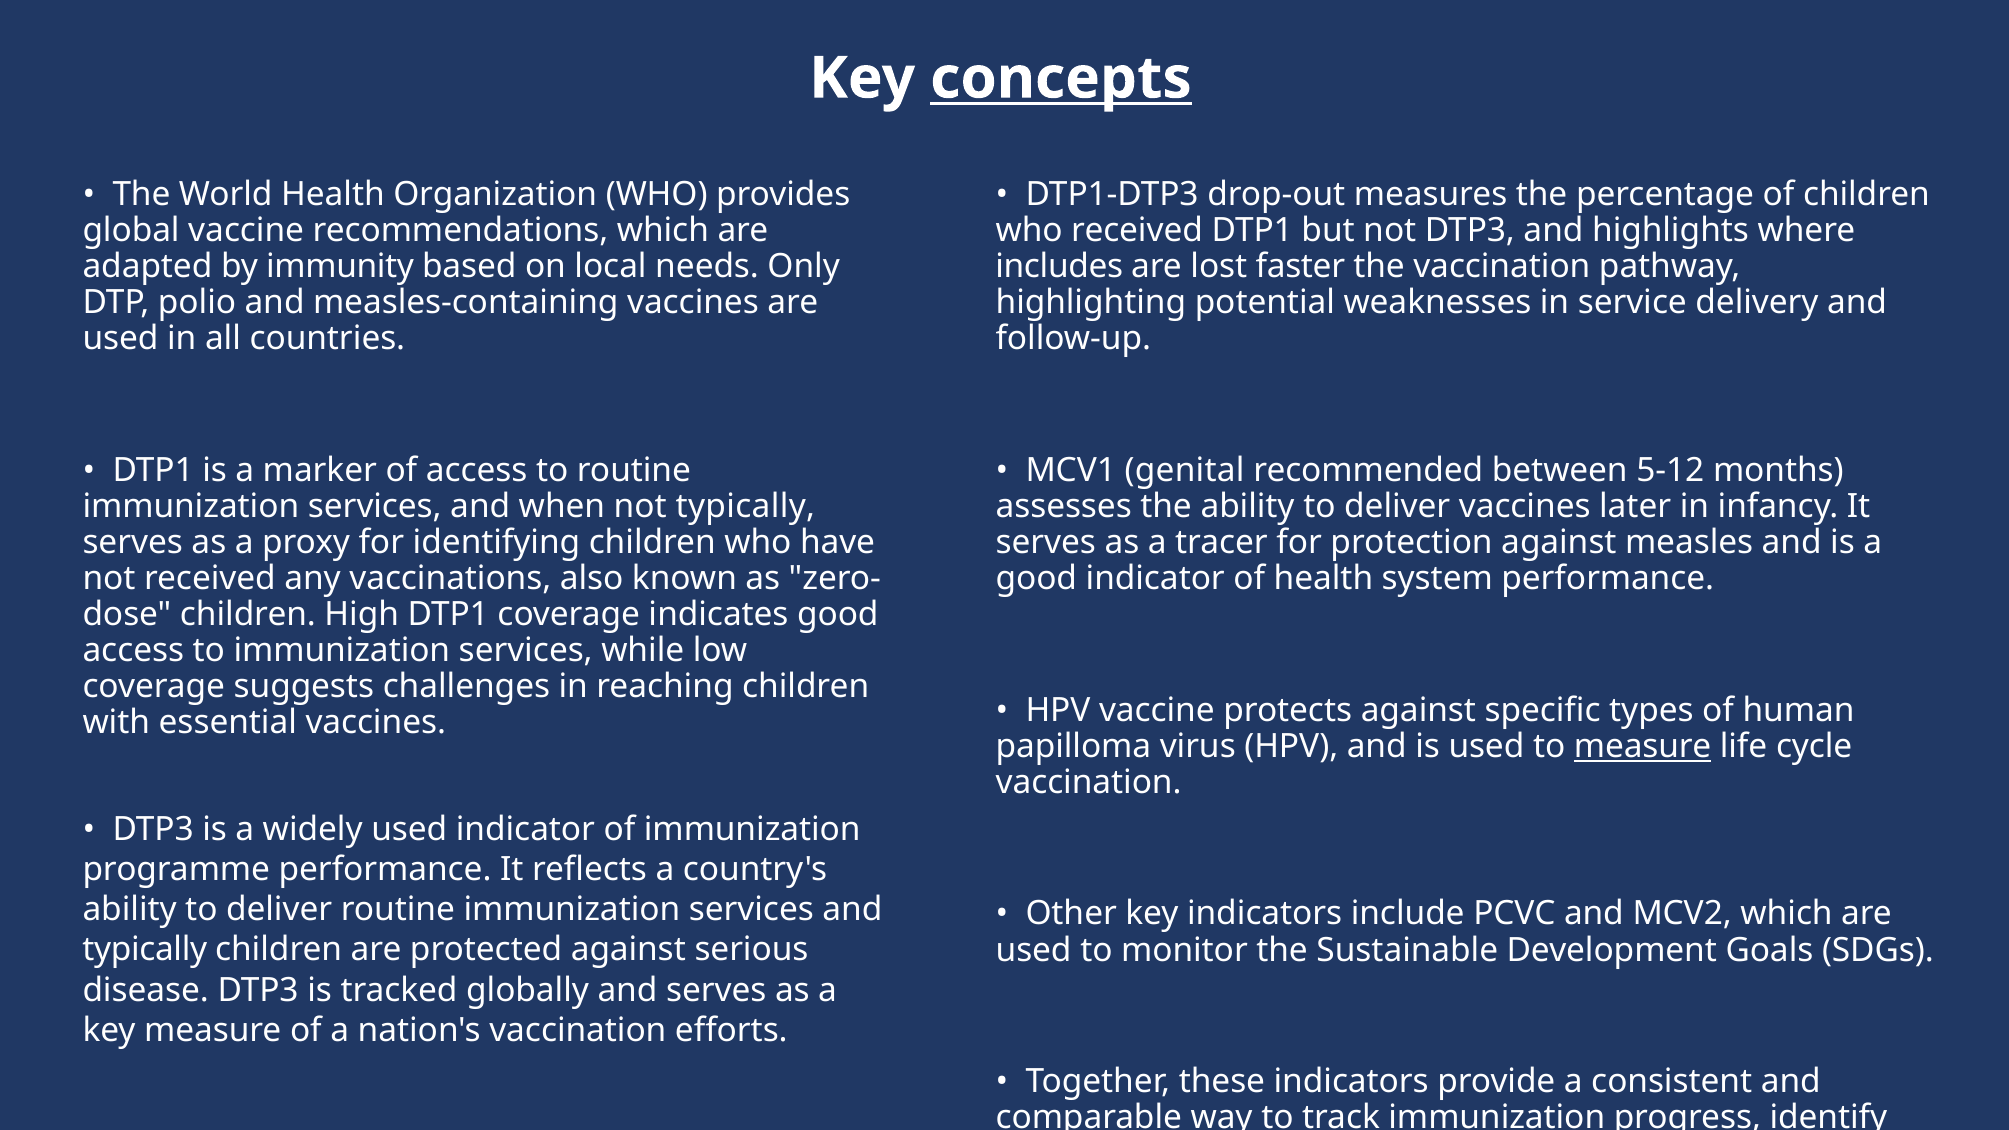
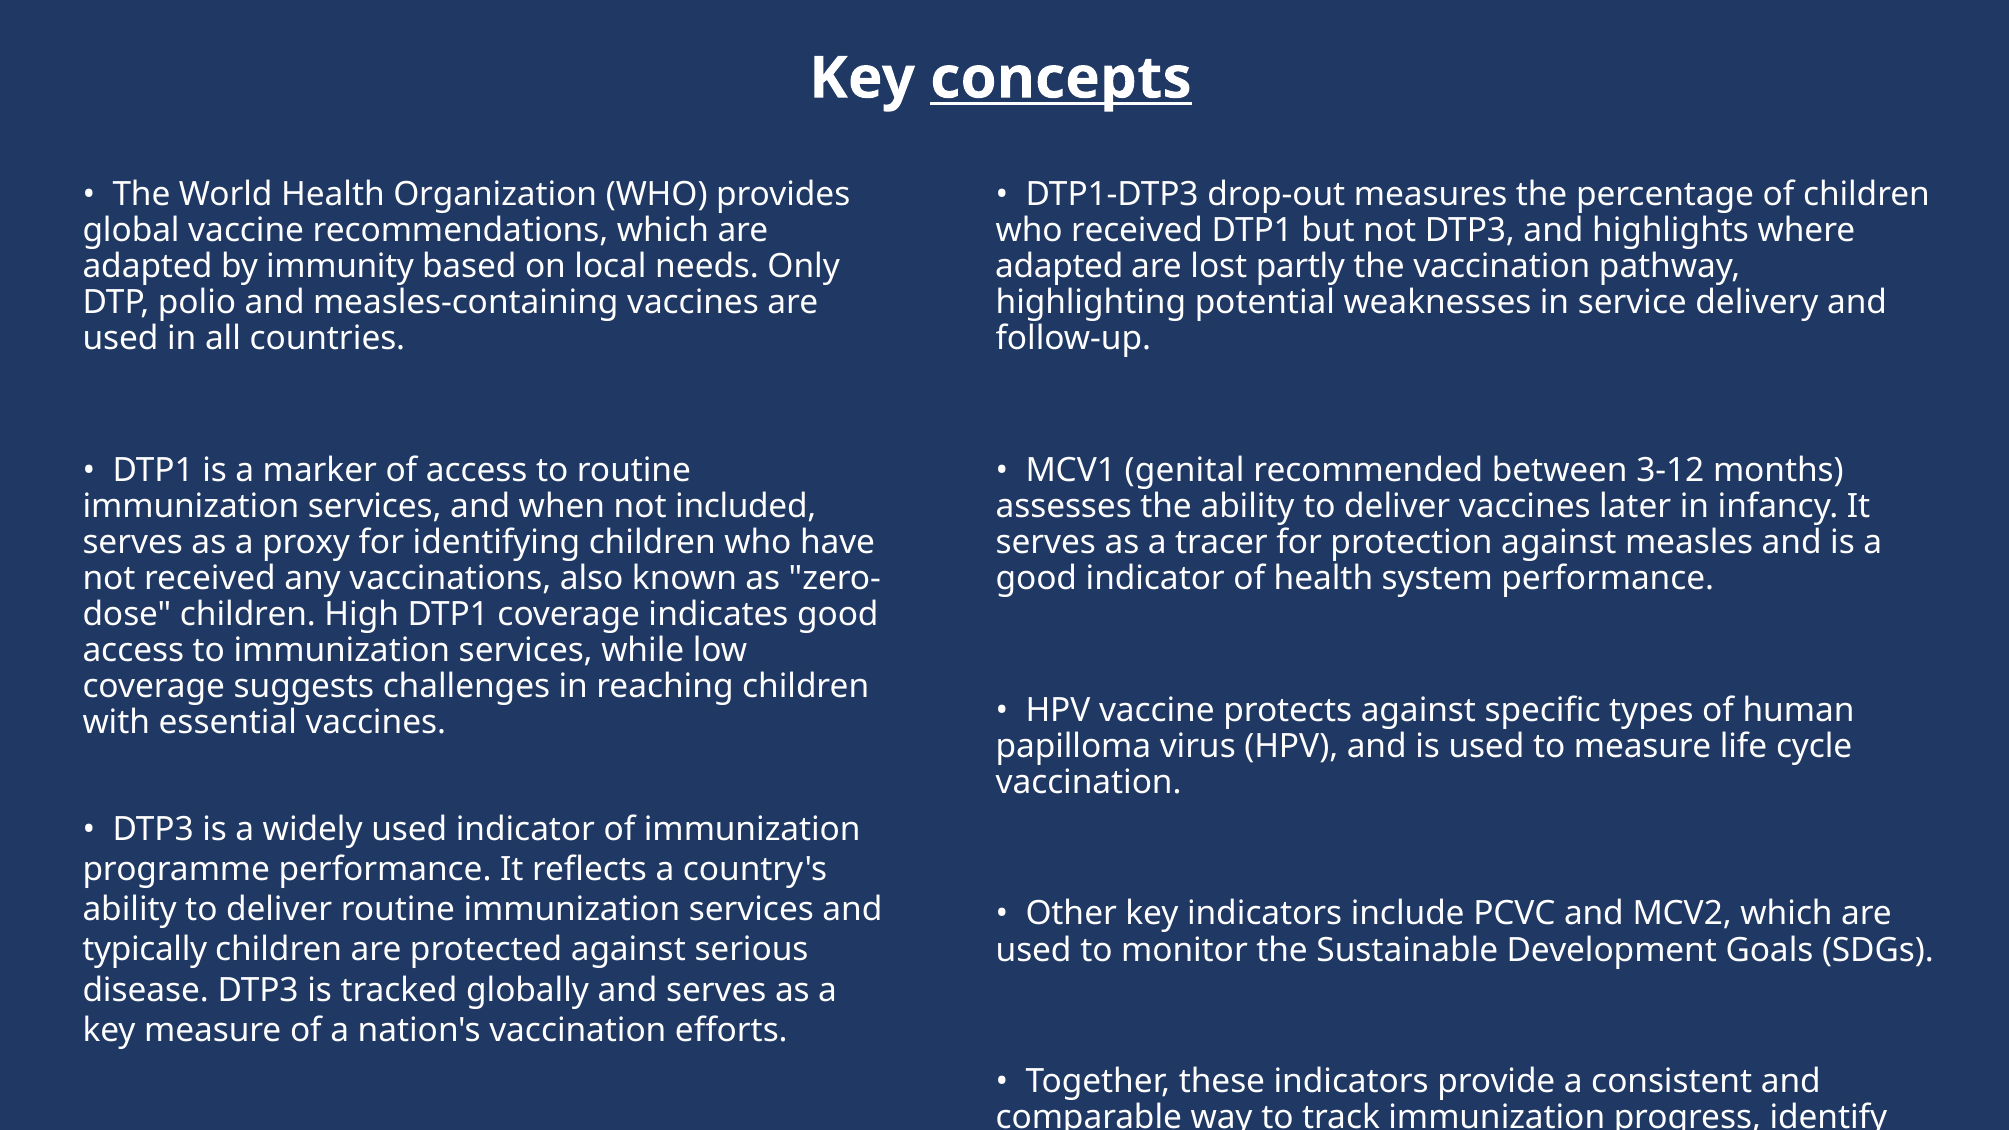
includes: includes -> adapted (1059, 266)
faster: faster -> partly (1300, 266)
5-12: 5-12 -> 3-12 (1670, 470)
not typically: typically -> included (746, 506)
measure underline: present -> none (1643, 746)
